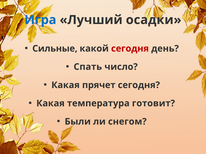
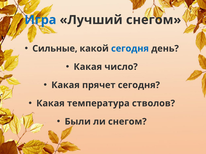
Лучший осадки: осадки -> снегом (154, 20)
сегодня colour: red -> blue (130, 49)
Спать: Спать -> Какая (88, 67)
готовит: готовит -> стволов (154, 104)
